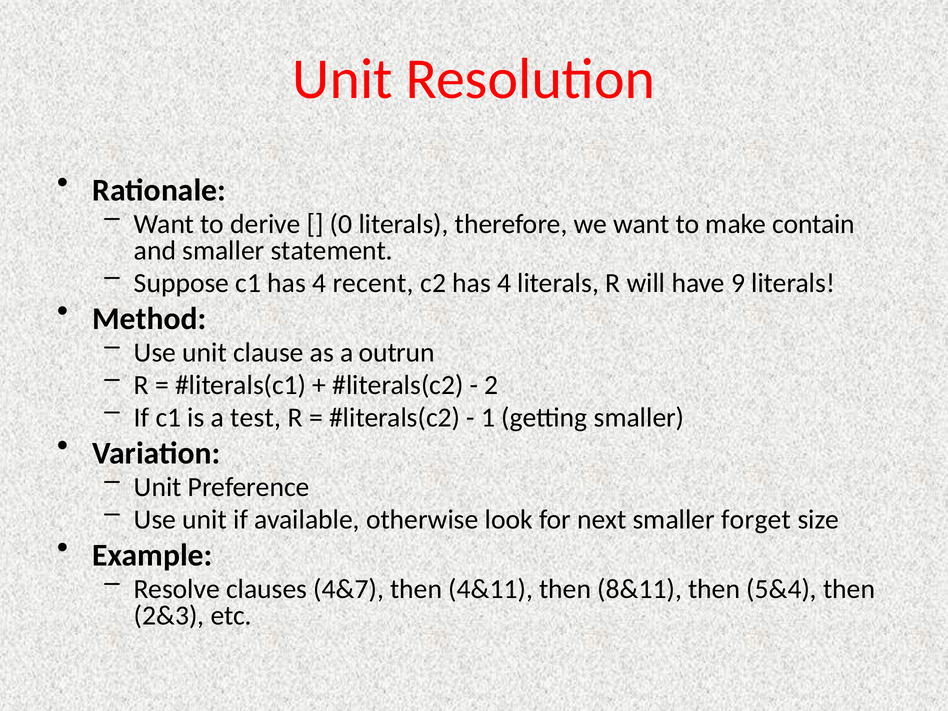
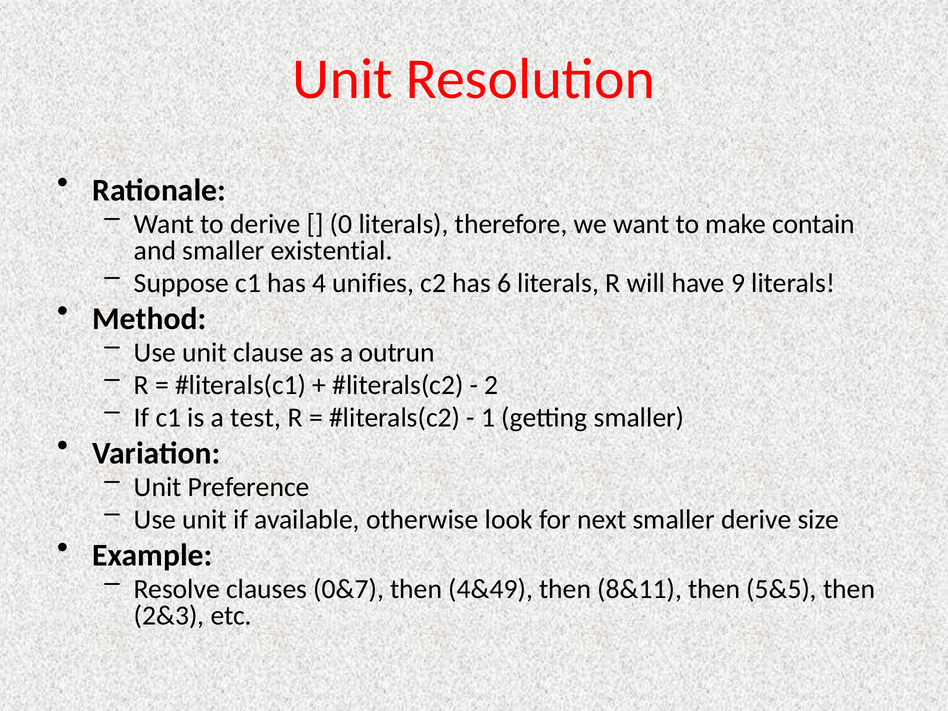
statement: statement -> existential (332, 251)
recent: recent -> unifies (373, 283)
c2 has 4: 4 -> 6 (504, 283)
smaller forget: forget -> derive (756, 520)
4&7: 4&7 -> 0&7 (349, 589)
4&11: 4&11 -> 4&49 (491, 589)
5&4: 5&4 -> 5&5 (782, 589)
